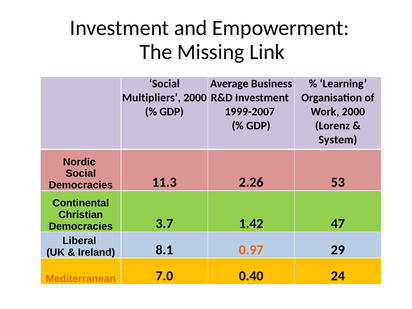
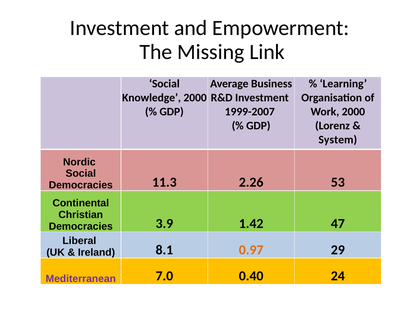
Multipliers: Multipliers -> Knowledge (152, 98)
3.7: 3.7 -> 3.9 (164, 224)
Mediterranean colour: orange -> purple (81, 279)
